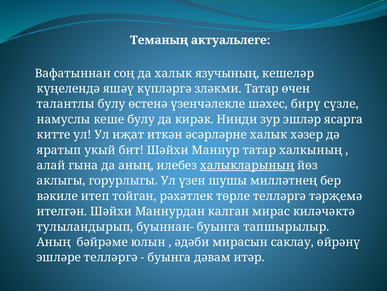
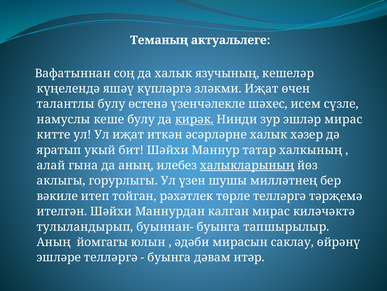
зләкми Татар: Татар -> Иҗат (262, 88)
бирү: бирү -> исем (306, 104)
кирәк underline: none -> present (194, 119)
эшләр ясарга: ясарга -> мирас (343, 119)
бәйрәме: бәйрәме -> йомгагы (102, 242)
